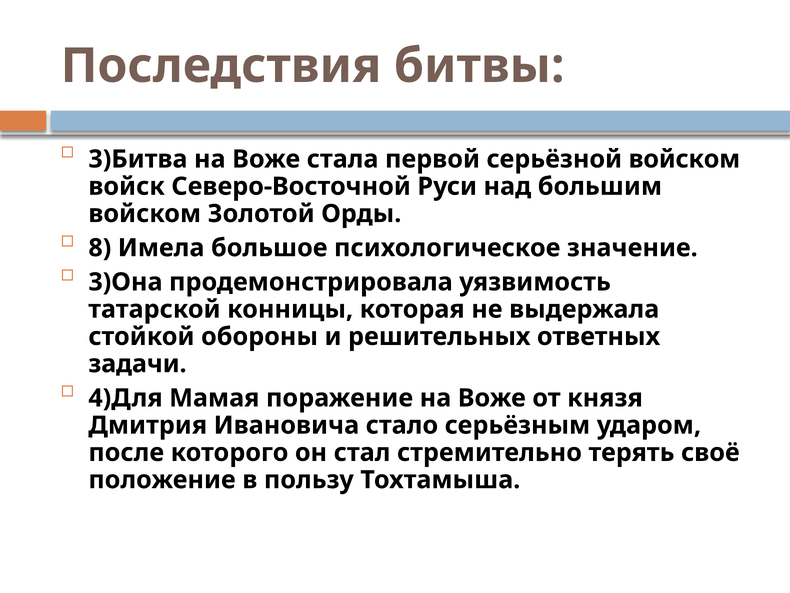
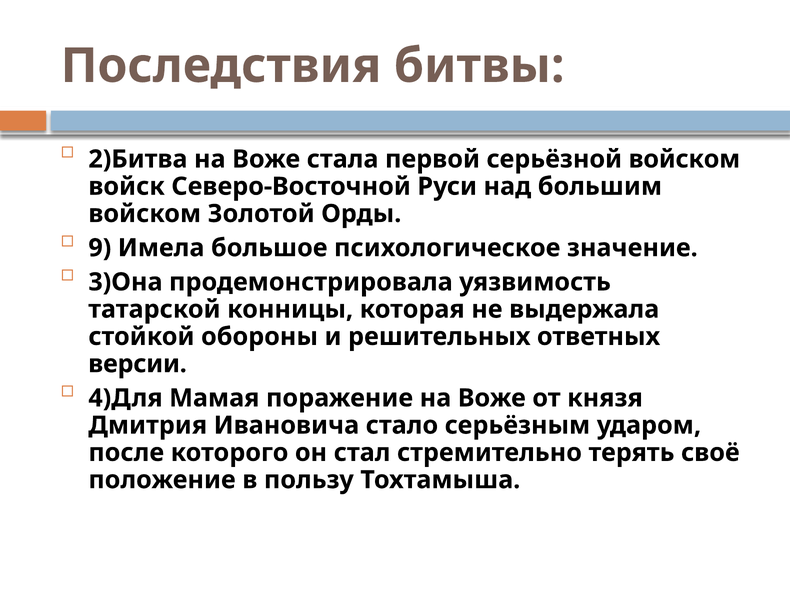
3)Битва: 3)Битва -> 2)Битва (138, 159)
8: 8 -> 9 (100, 248)
задачи: задачи -> версии (138, 364)
